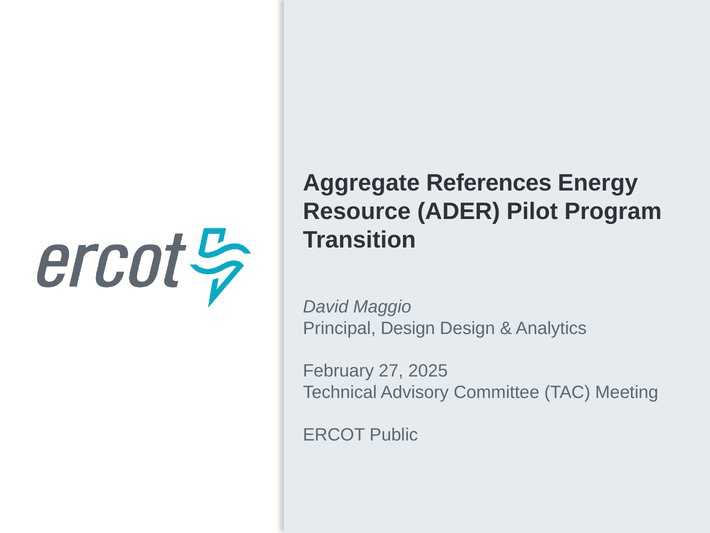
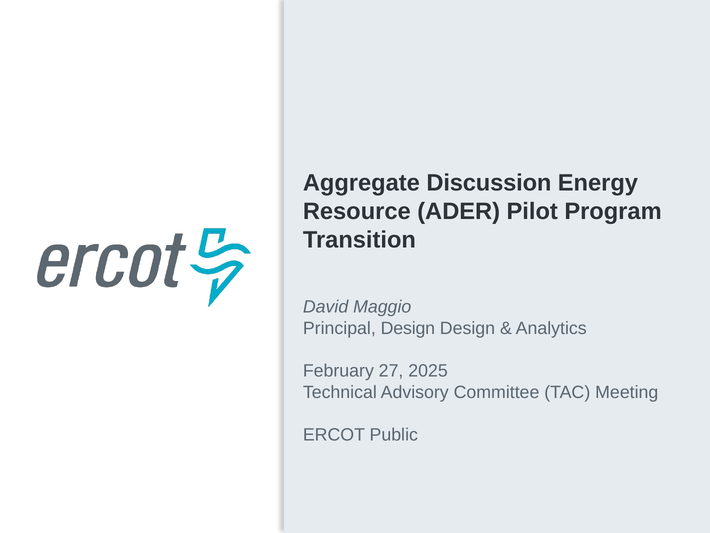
References: References -> Discussion (489, 183)
